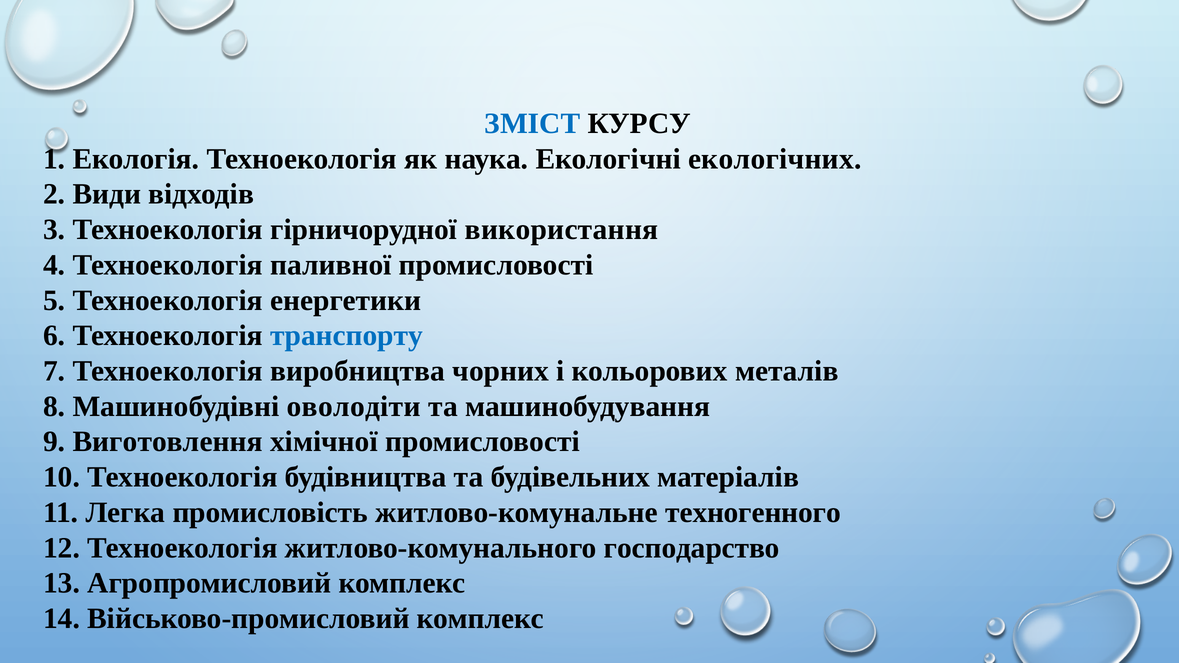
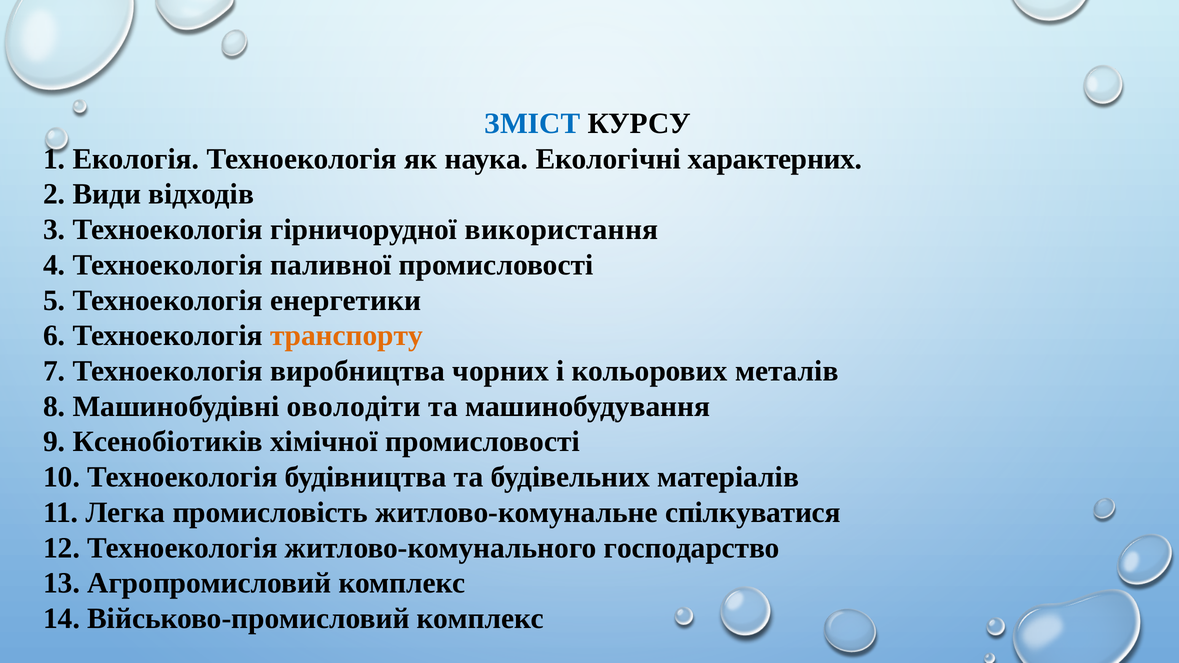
екологічних: екологічних -> характерних (775, 159)
транспорту colour: blue -> orange (347, 336)
Виготовлення: Виготовлення -> Ксенобіотиків (168, 442)
техногенного: техногенного -> спілкуватися (753, 513)
